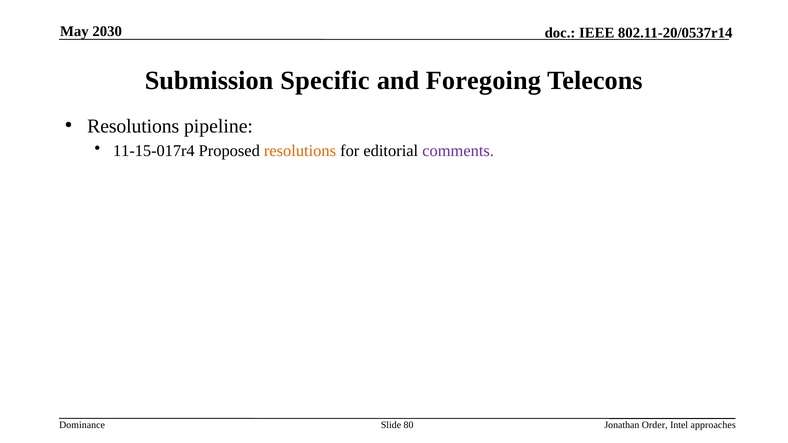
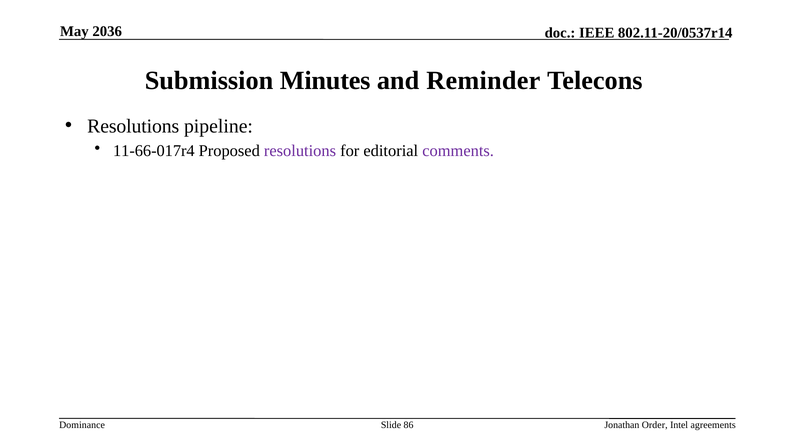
2030: 2030 -> 2036 (107, 31)
Specific: Specific -> Minutes (325, 81)
Foregoing: Foregoing -> Reminder (483, 81)
11-15-017r4: 11-15-017r4 -> 11-66-017r4 (154, 151)
resolutions colour: orange -> purple (300, 151)
80: 80 -> 86 (409, 425)
approaches: approaches -> agreements (713, 425)
